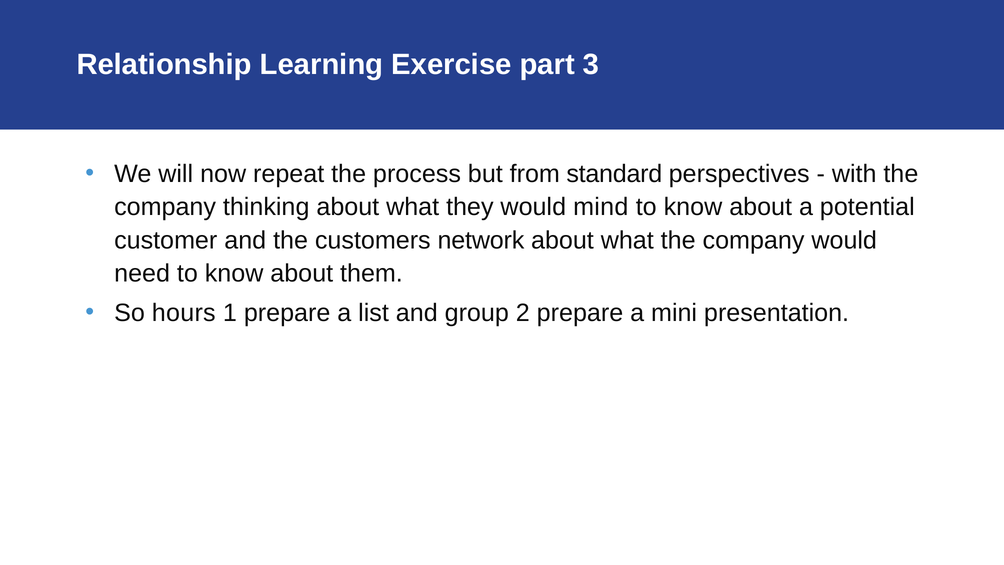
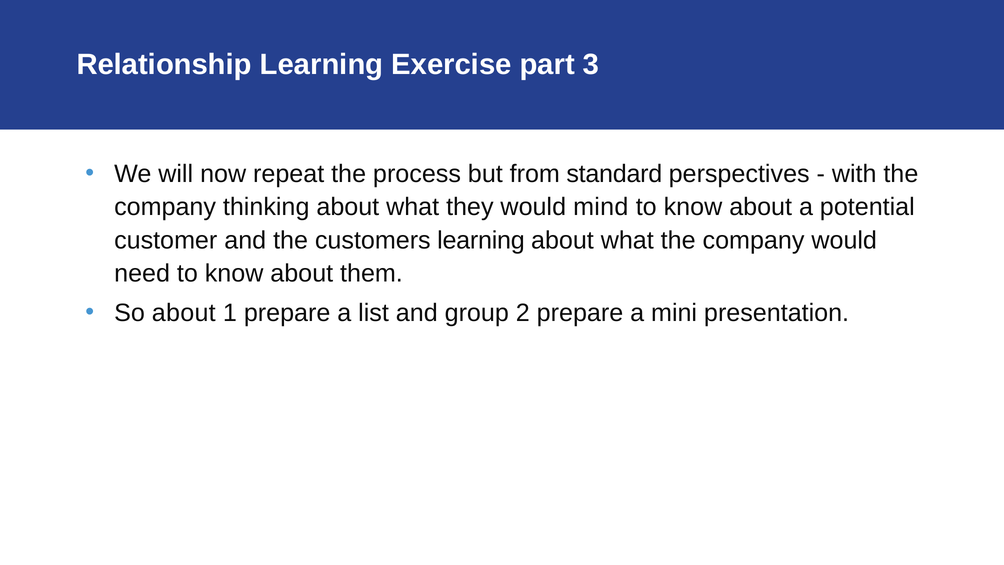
customers network: network -> learning (481, 240)
So hours: hours -> about (184, 313)
